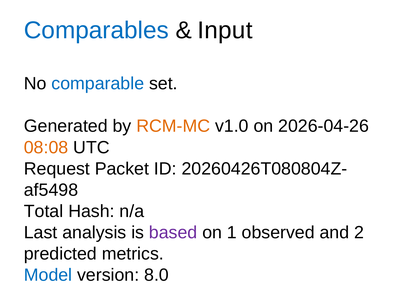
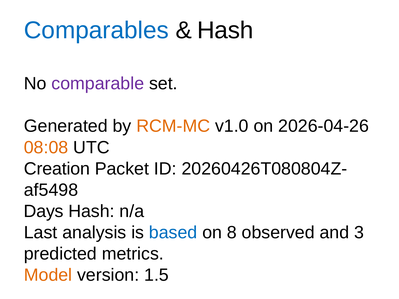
Input: Input -> Hash (225, 30)
comparable colour: blue -> purple (98, 84)
Request: Request -> Creation (57, 169)
Total: Total -> Days (44, 211)
based colour: purple -> blue (173, 233)
1: 1 -> 8 (232, 233)
2: 2 -> 3 (359, 233)
Model colour: blue -> orange (48, 275)
8.0: 8.0 -> 1.5 (157, 275)
